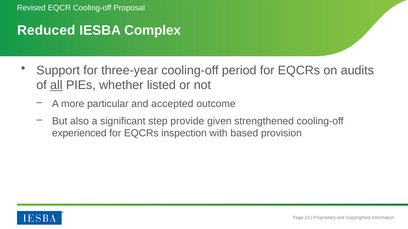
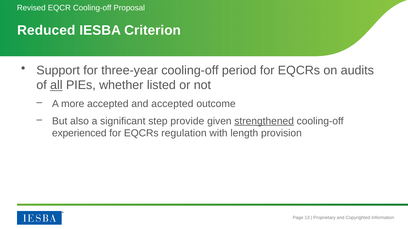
Complex: Complex -> Criterion (153, 30)
more particular: particular -> accepted (108, 104)
strengthened underline: none -> present (264, 121)
inspection: inspection -> regulation (184, 134)
based: based -> length (244, 134)
